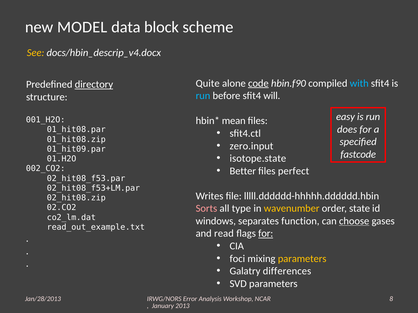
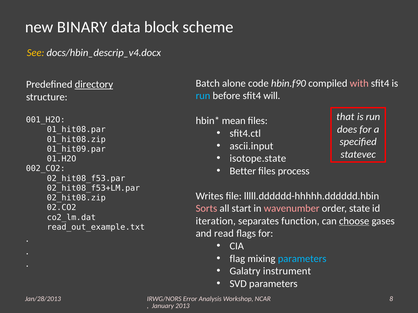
MODEL: MODEL -> BINARY (82, 27)
Quite: Quite -> Batch (208, 83)
code underline: present -> none (258, 83)
with colour: light blue -> pink (359, 83)
easy: easy -> that (345, 117)
zero.input: zero.input -> ascii.input (252, 146)
fastcode: fastcode -> statevec (358, 155)
perfect: perfect -> process (294, 171)
type: type -> start (241, 209)
wavenumber colour: yellow -> pink (292, 209)
windows: windows -> iteration (216, 221)
for underline: present -> none (266, 234)
foci: foci -> flag (237, 259)
parameters colour: yellow -> light blue (302, 259)
differences: differences -> instrument (287, 272)
